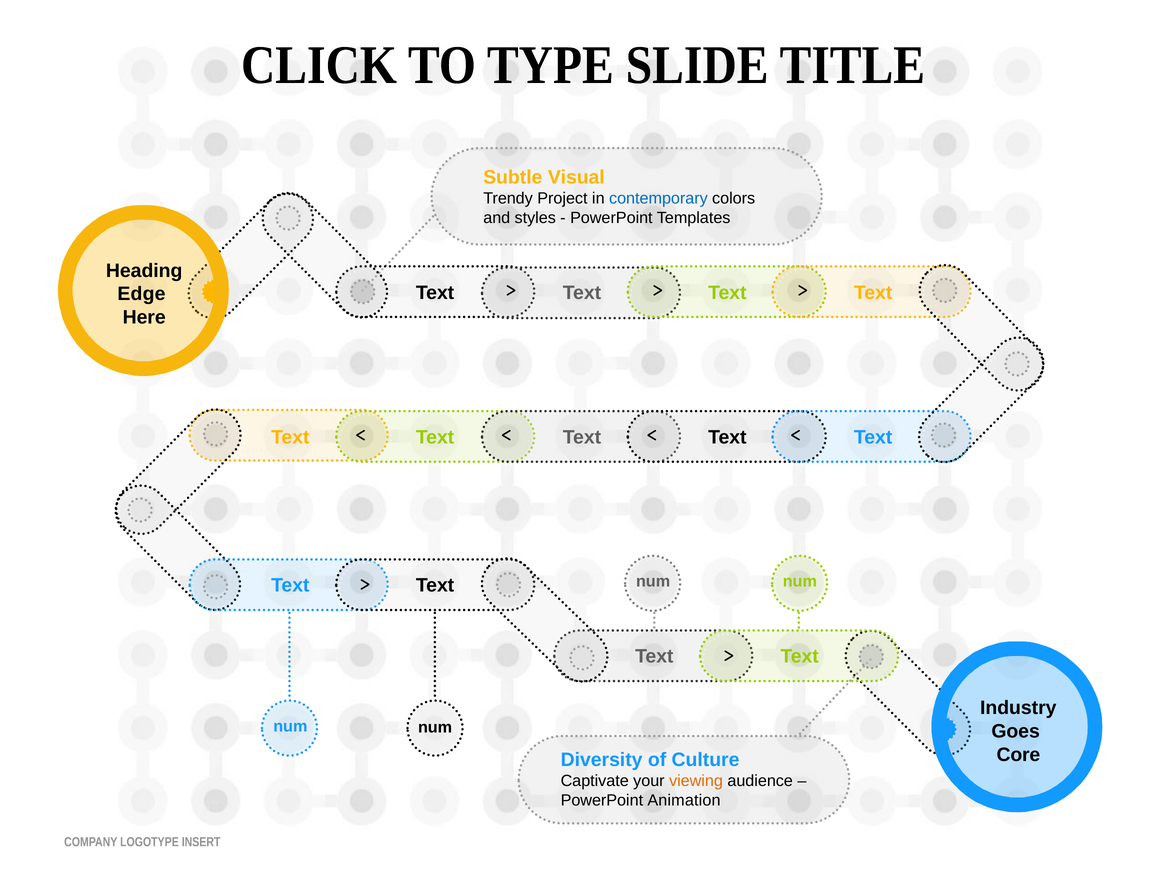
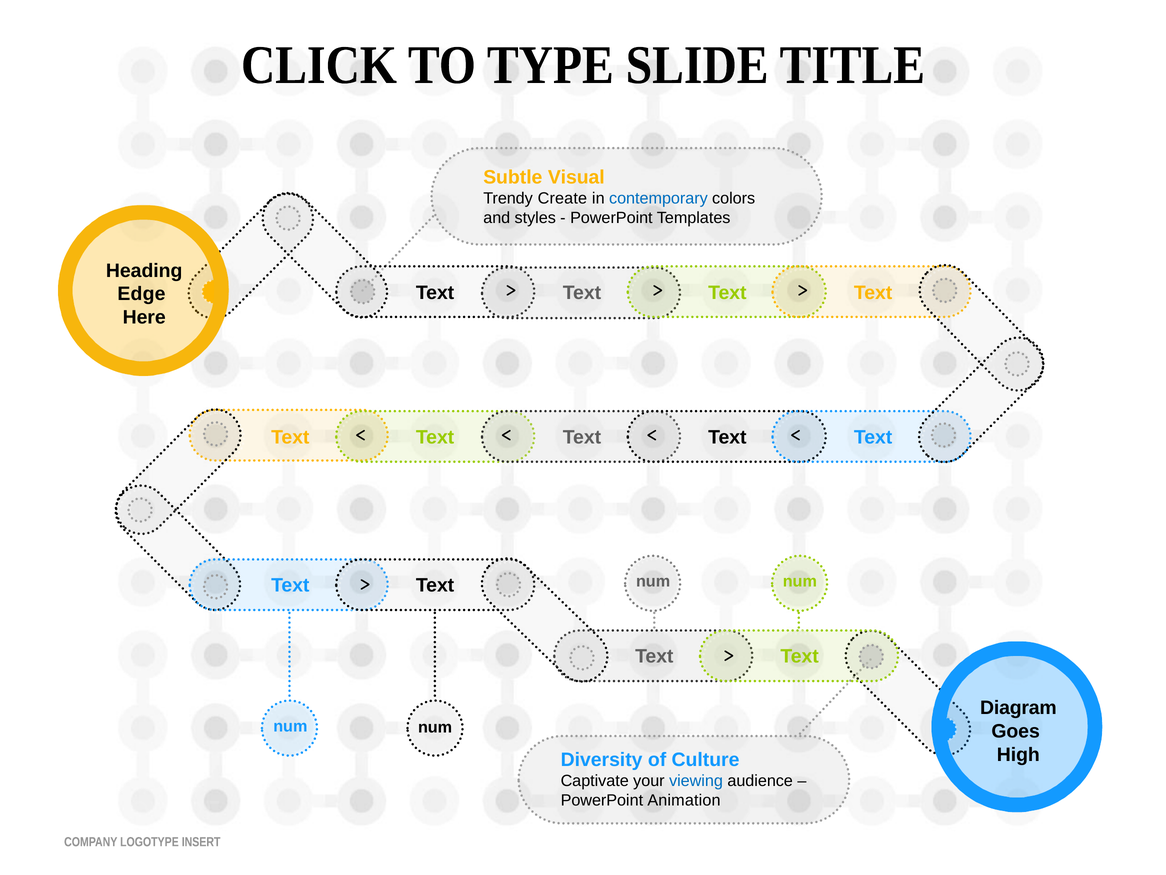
Project: Project -> Create (562, 198)
Industry: Industry -> Diagram (1018, 708)
Core: Core -> High (1018, 754)
viewing colour: orange -> blue (696, 781)
